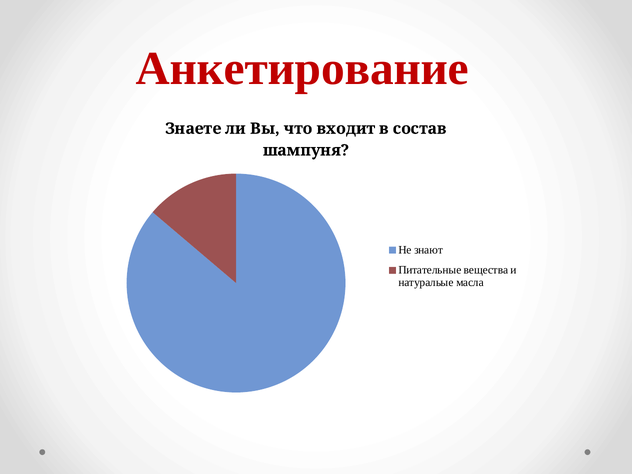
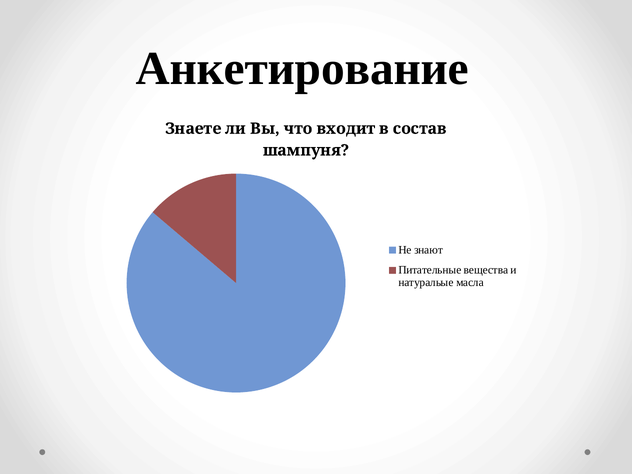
Анкетирование colour: red -> black (302, 69)
